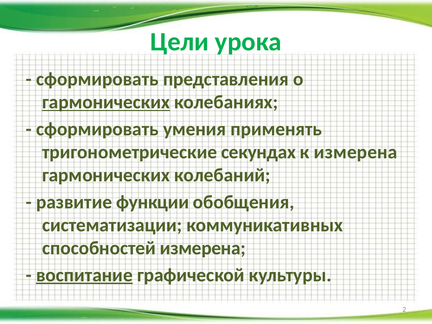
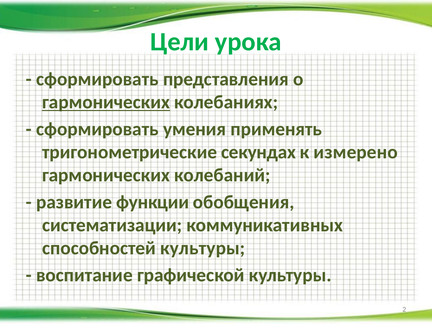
к измерена: измерена -> измерено (356, 152)
способностей измерена: измерена -> культуры (203, 248)
воспитание underline: present -> none (84, 275)
